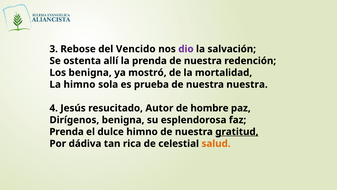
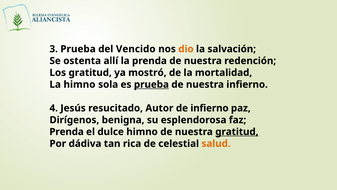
3 Rebose: Rebose -> Prueba (78, 49)
dio colour: purple -> orange (186, 49)
Los benigna: benigna -> gratitud (90, 72)
prueba underline: none -> present (151, 84)
nuestra nuestra: nuestra -> infierno (247, 84)
de hombre: hombre -> infierno (210, 108)
